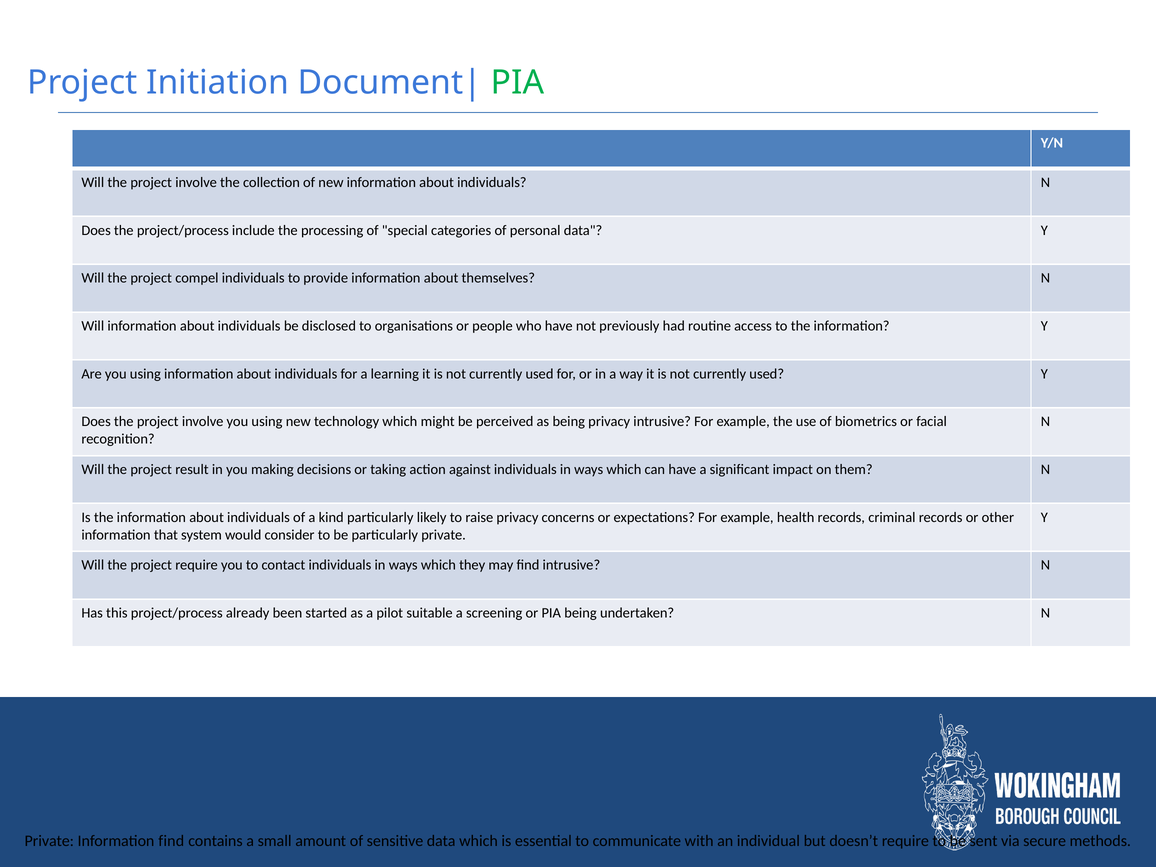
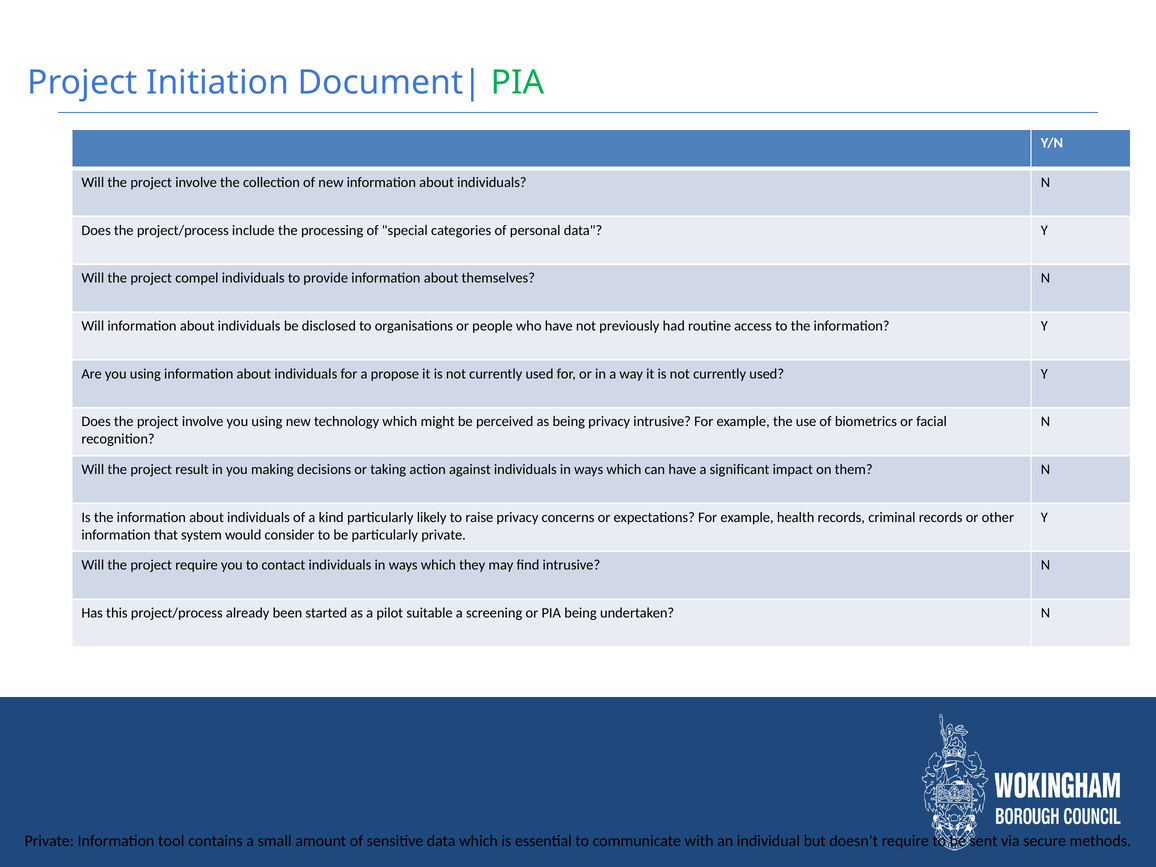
learning: learning -> propose (395, 374)
Information find: find -> tool (171, 841)
